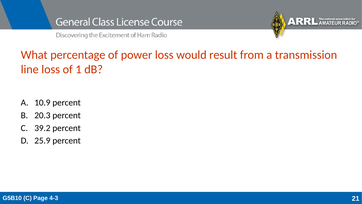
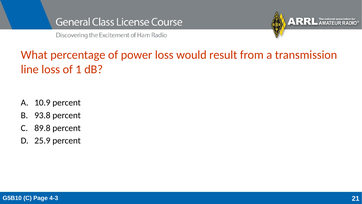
20.3: 20.3 -> 93.8 (42, 115)
39.2: 39.2 -> 89.8 (42, 128)
